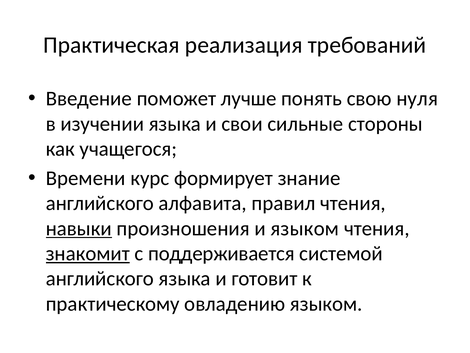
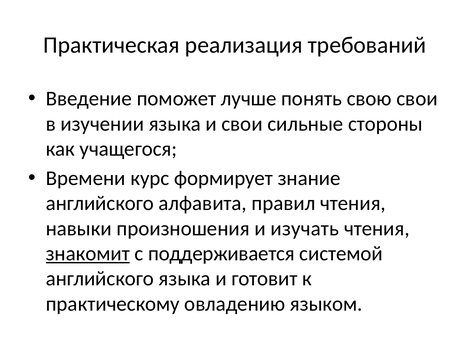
свою нуля: нуля -> свои (417, 99)
навыки underline: present -> none (79, 228)
и языком: языком -> изучать (305, 228)
